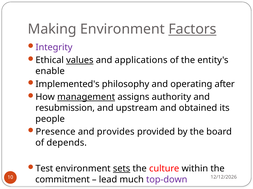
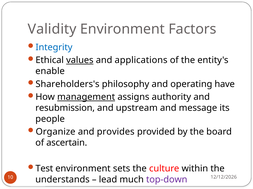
Making: Making -> Validity (52, 29)
Factors underline: present -> none (192, 29)
Integrity colour: purple -> blue (54, 47)
Implemented's: Implemented's -> Shareholders's (68, 84)
after: after -> have (225, 84)
obtained: obtained -> message (198, 108)
Presence: Presence -> Organize (56, 132)
depends: depends -> ascertain (67, 143)
sets underline: present -> none (122, 169)
commitment: commitment -> understands (62, 180)
